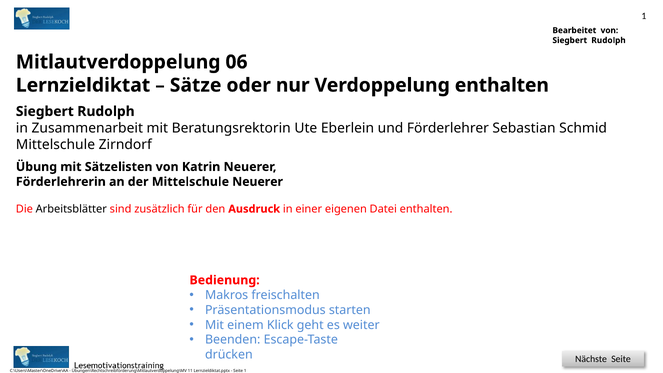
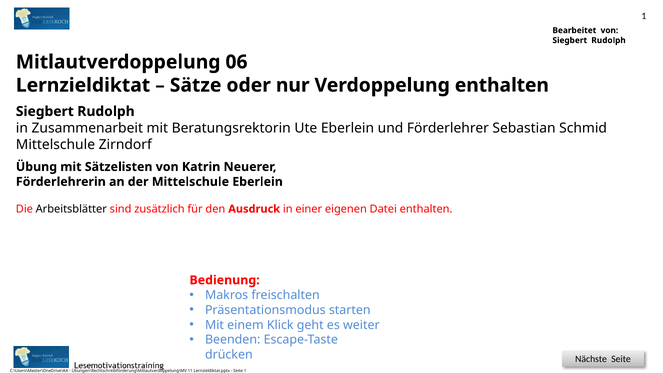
Mittelschule Neuerer: Neuerer -> Eberlein (258, 182)
